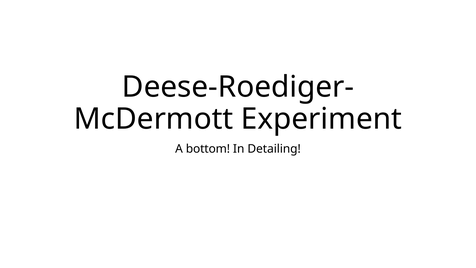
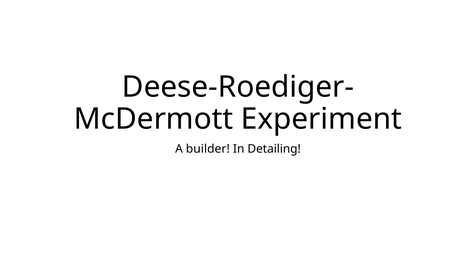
bottom: bottom -> builder (208, 149)
